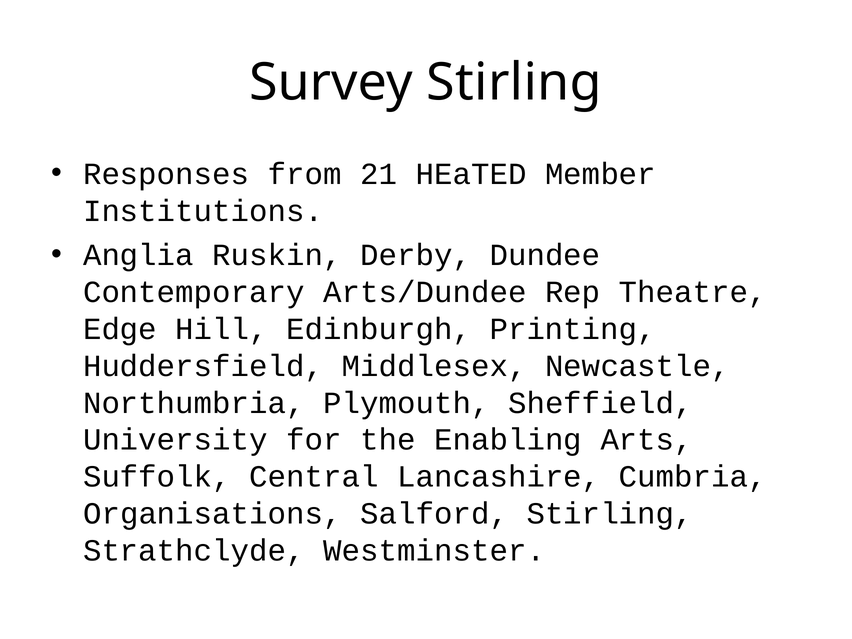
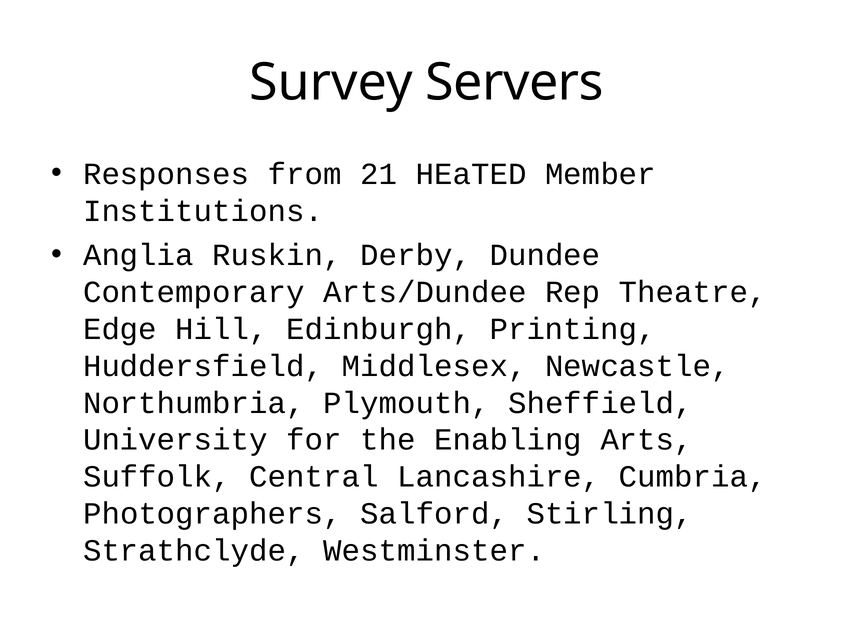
Survey Stirling: Stirling -> Servers (515, 82)
Organisations: Organisations -> Photographers (212, 514)
